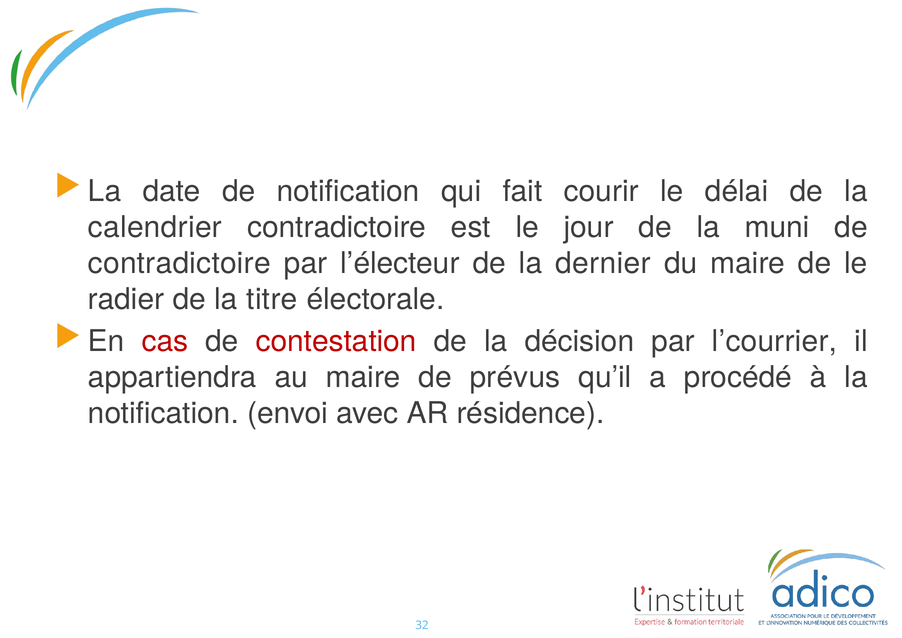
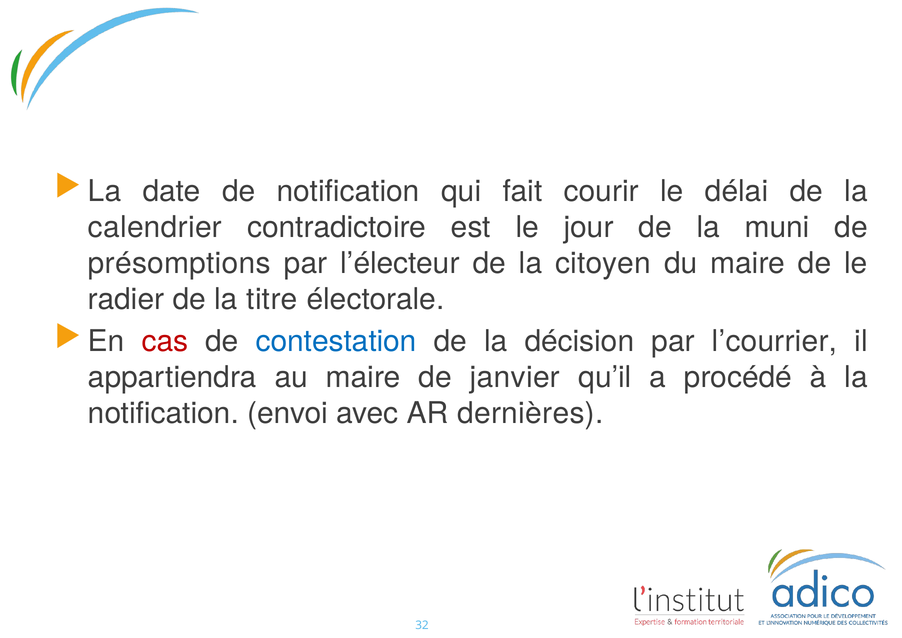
contradictoire: contradictoire -> présomptions (179, 263)
dernier: dernier -> citoyen (603, 263)
contestation colour: red -> blue (336, 341)
prévus: prévus -> janvier (515, 377)
résidence: résidence -> dernières (530, 413)
